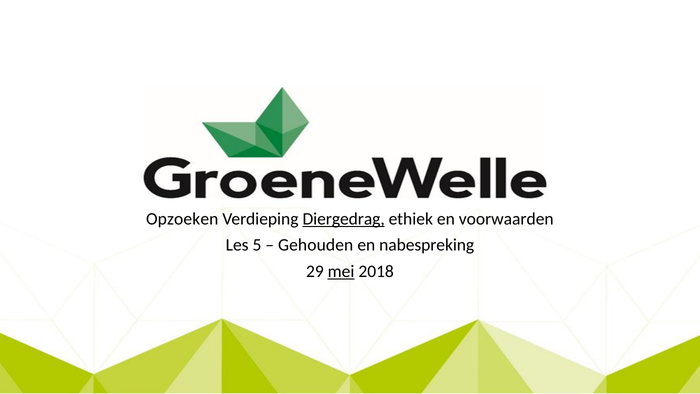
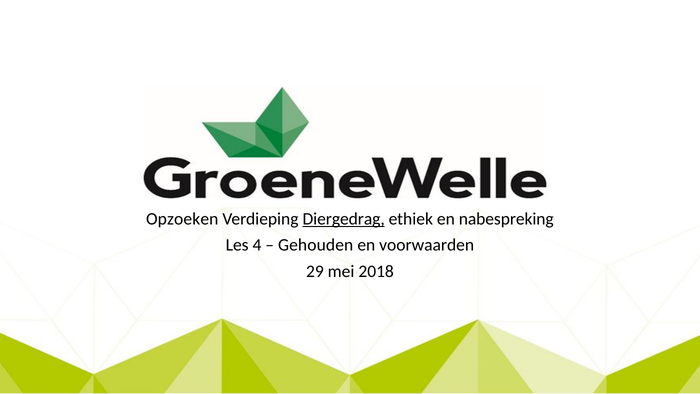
voorwaarden: voorwaarden -> nabespreking (506, 219)
5: 5 -> 4 (257, 245)
nabespreking: nabespreking -> voorwaarden (427, 245)
mei underline: present -> none (341, 271)
